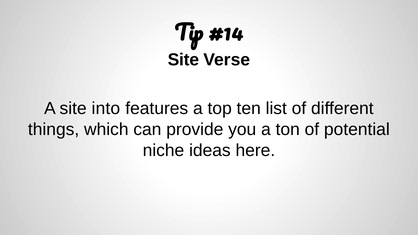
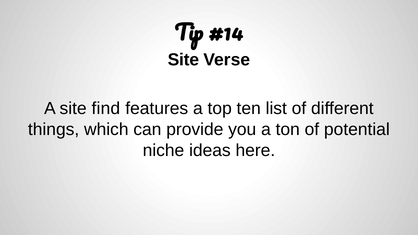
into: into -> find (106, 109)
